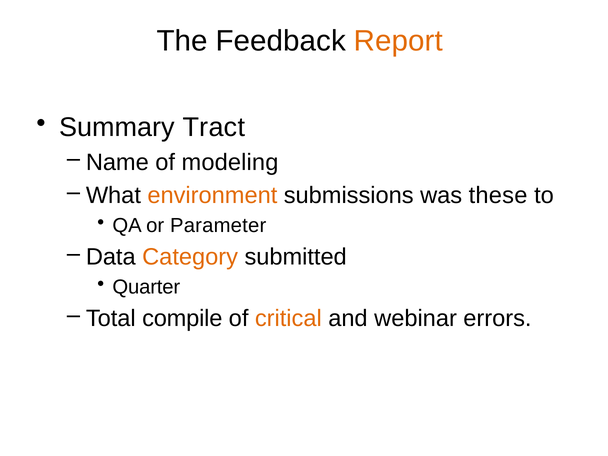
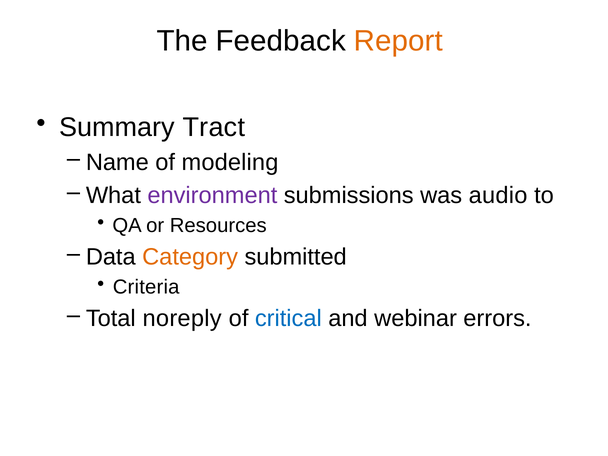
environment colour: orange -> purple (212, 196)
these: these -> audio (498, 196)
Parameter: Parameter -> Resources (218, 226)
Quarter: Quarter -> Criteria (146, 287)
compile: compile -> noreply (182, 319)
critical colour: orange -> blue (288, 319)
